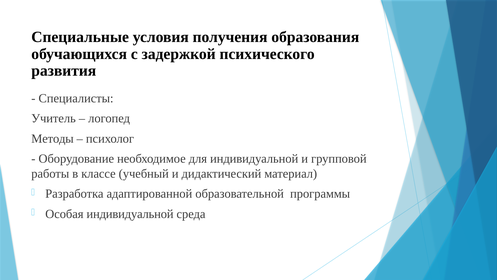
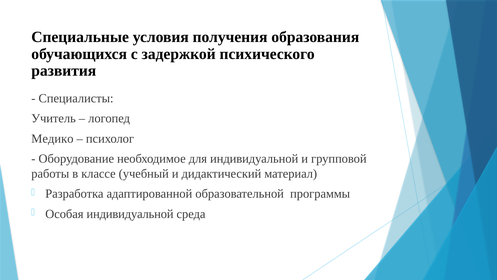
Методы: Методы -> Медико (52, 138)
